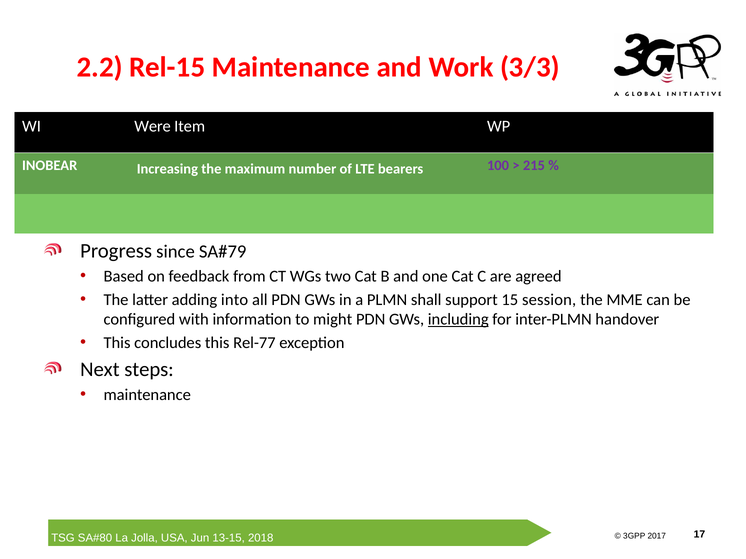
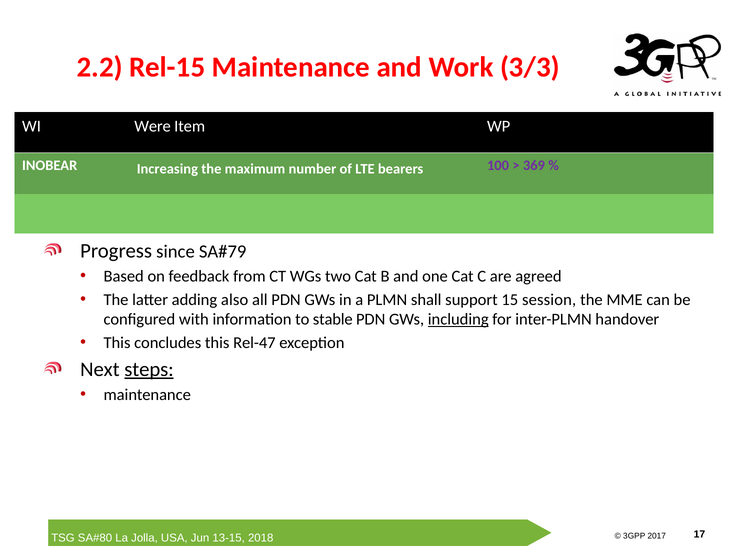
215: 215 -> 369 (534, 166)
into: into -> also (235, 300)
might: might -> stable (333, 320)
Rel-77: Rel-77 -> Rel-47 (254, 343)
steps underline: none -> present (149, 370)
